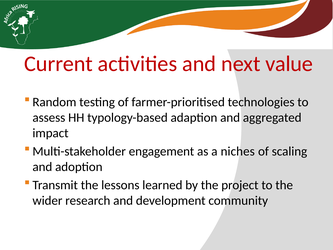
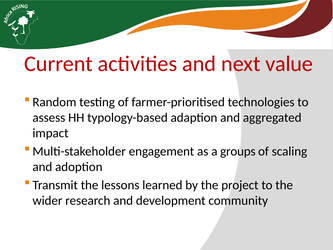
niches: niches -> groups (238, 151)
